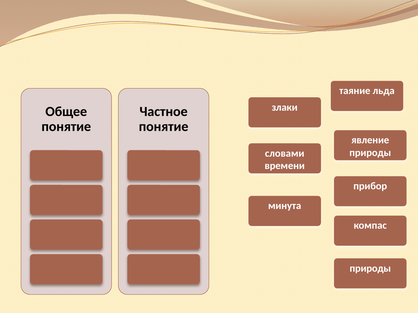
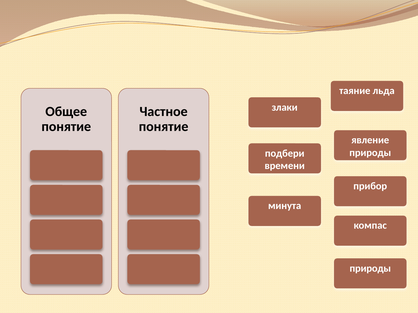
словами: словами -> подбери (285, 153)
